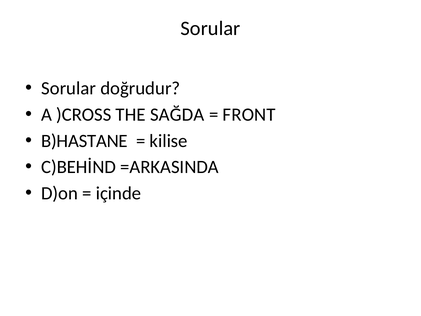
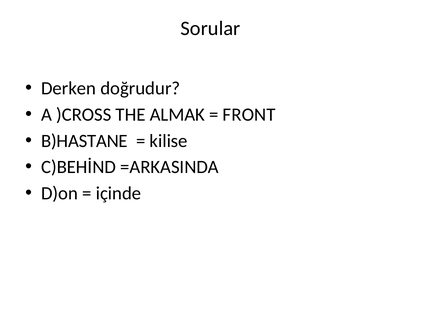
Sorular: Sorular -> Derken (69, 88)
SAĞDA: SAĞDA -> ALMAK (177, 115)
